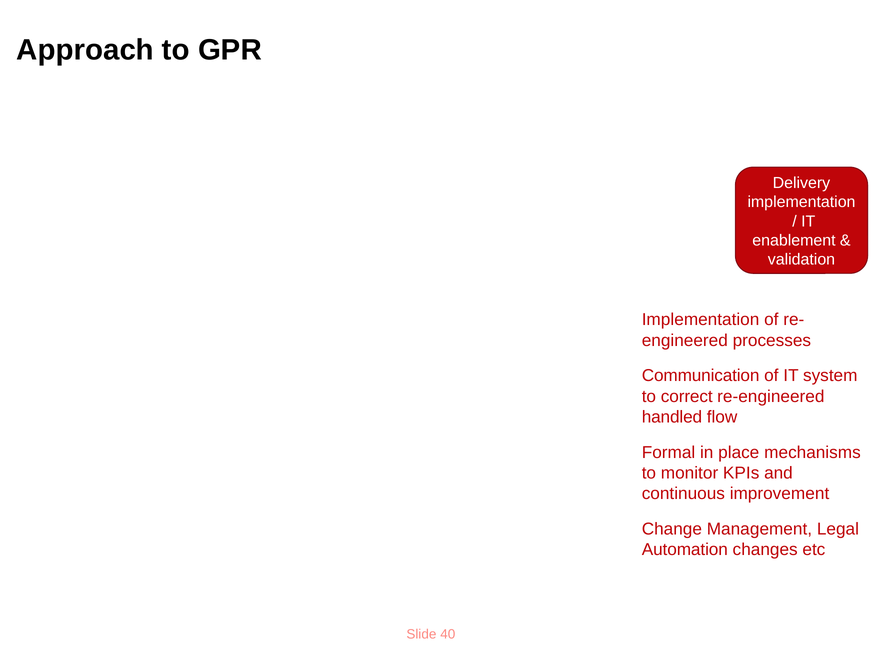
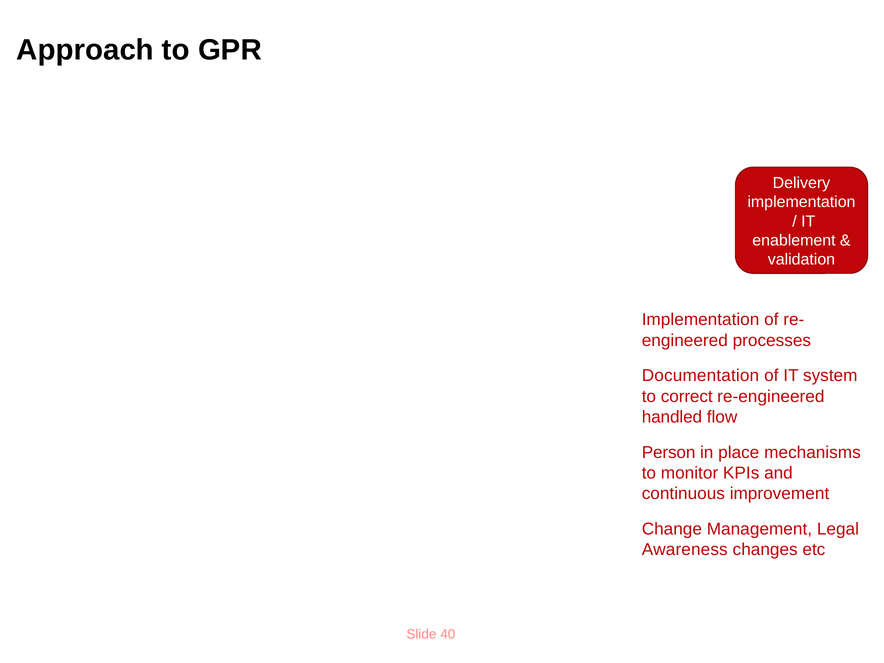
Communication: Communication -> Documentation (700, 376)
Formal: Formal -> Person (669, 452)
Automation: Automation -> Awareness (685, 550)
